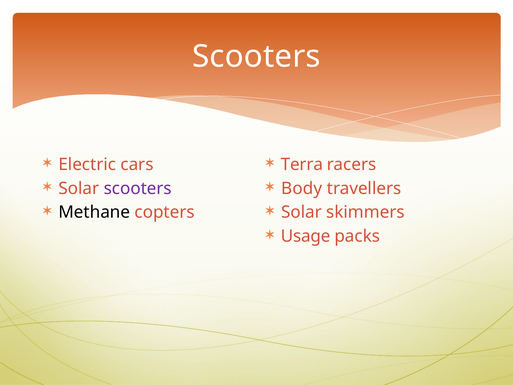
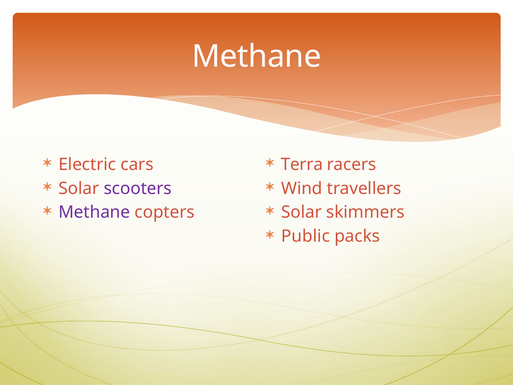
Scooters: Scooters -> Methane (257, 56)
Body: Body -> Wind (302, 188)
Methane colour: black -> purple (94, 212)
Usage: Usage -> Public (306, 236)
